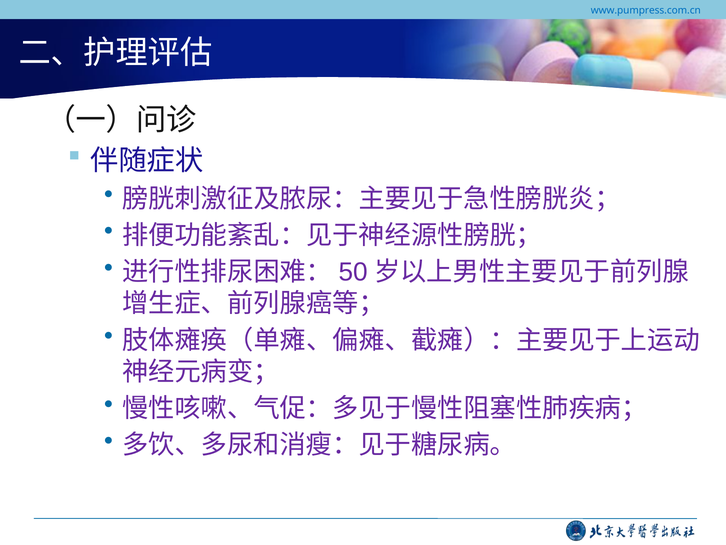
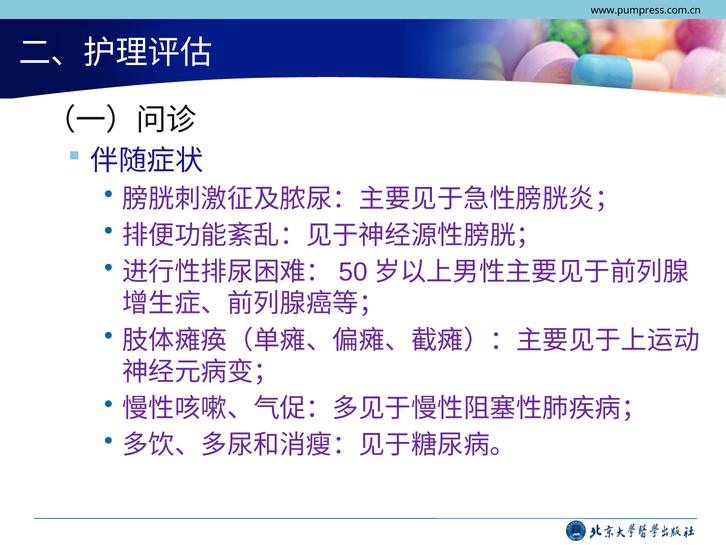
www.pumpress.com.cn colour: blue -> black (646, 10)
